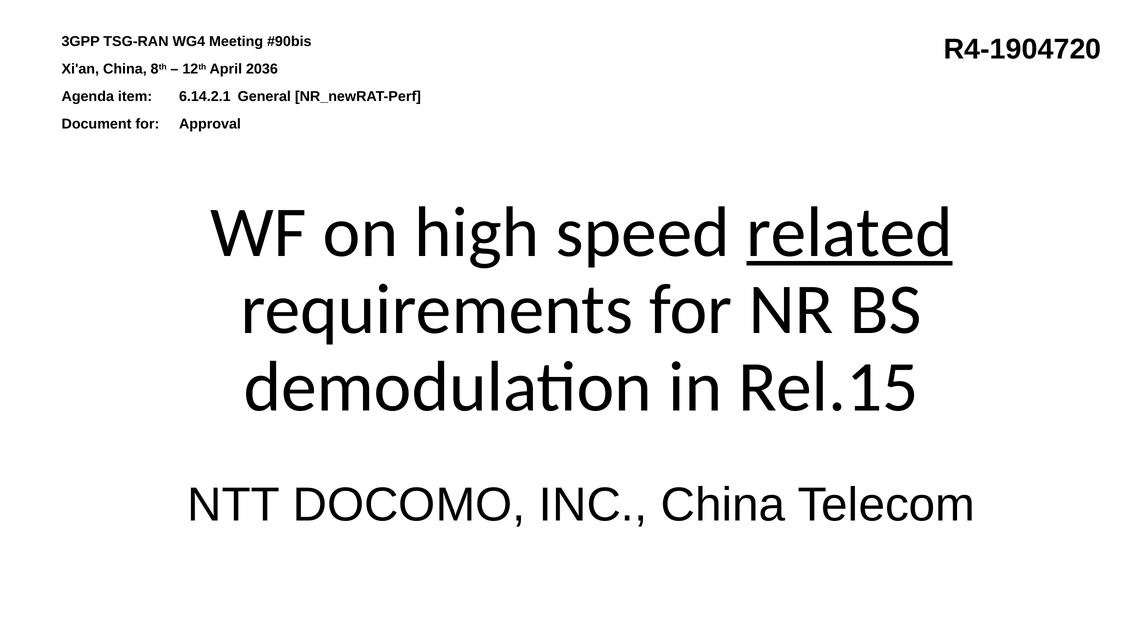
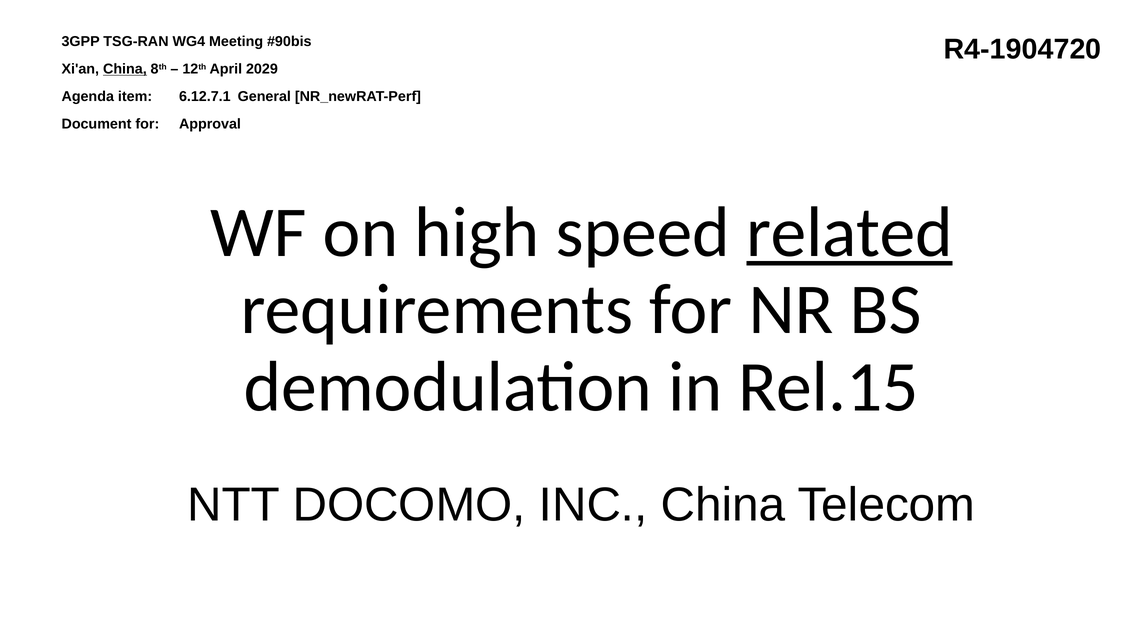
China underline: none -> present (125, 69)
2036: 2036 -> 2029 (262, 69)
6.14.2.1: 6.14.2.1 -> 6.12.7.1 (205, 97)
